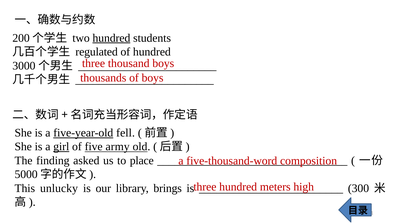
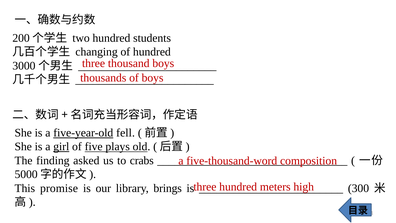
hundred underline: present -> none (111, 38)
regulated: regulated -> changing (97, 52)
army: army -> plays (118, 146)
place: place -> crabs (142, 160)
unlucky: unlucky -> promise (59, 188)
